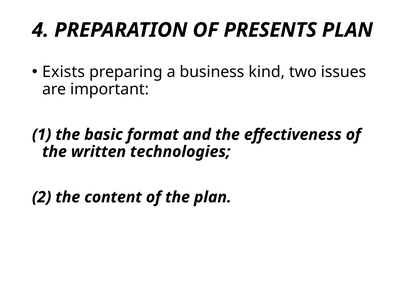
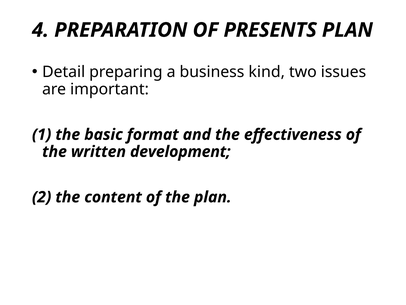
Exists: Exists -> Detail (64, 72)
technologies: technologies -> development (180, 151)
